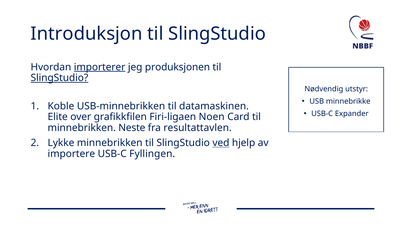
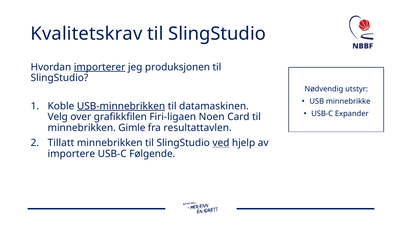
Introduksjon: Introduksjon -> Kvalitetskrav (87, 34)
SlingStudio underline: present -> none (59, 78)
USB-minnebrikken underline: none -> present (121, 106)
Elite: Elite -> Velg (58, 117)
Neste: Neste -> Gimle (132, 128)
Lykke: Lykke -> Tillatt (61, 143)
Fyllingen: Fyllingen -> Følgende (152, 154)
